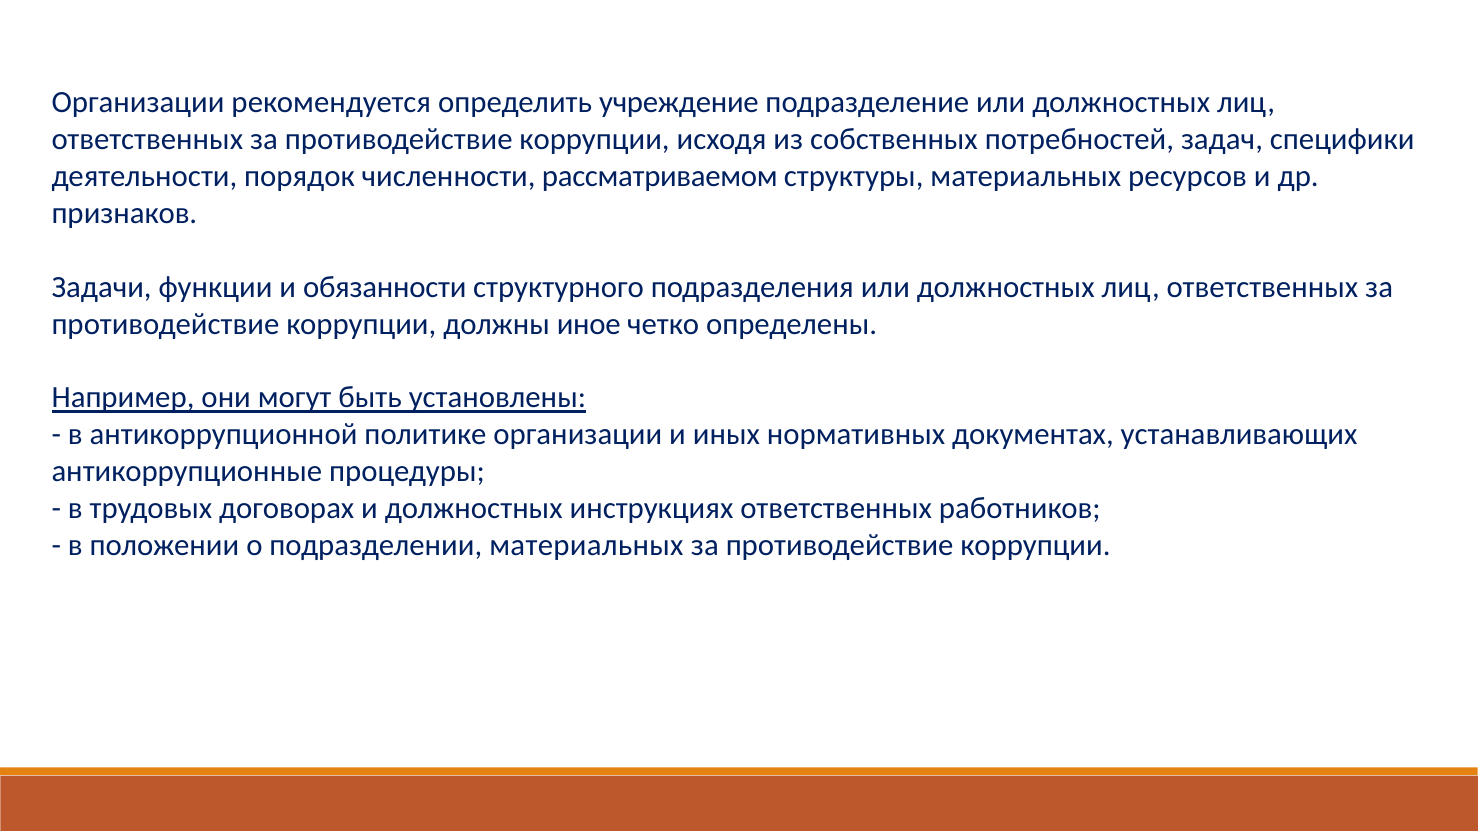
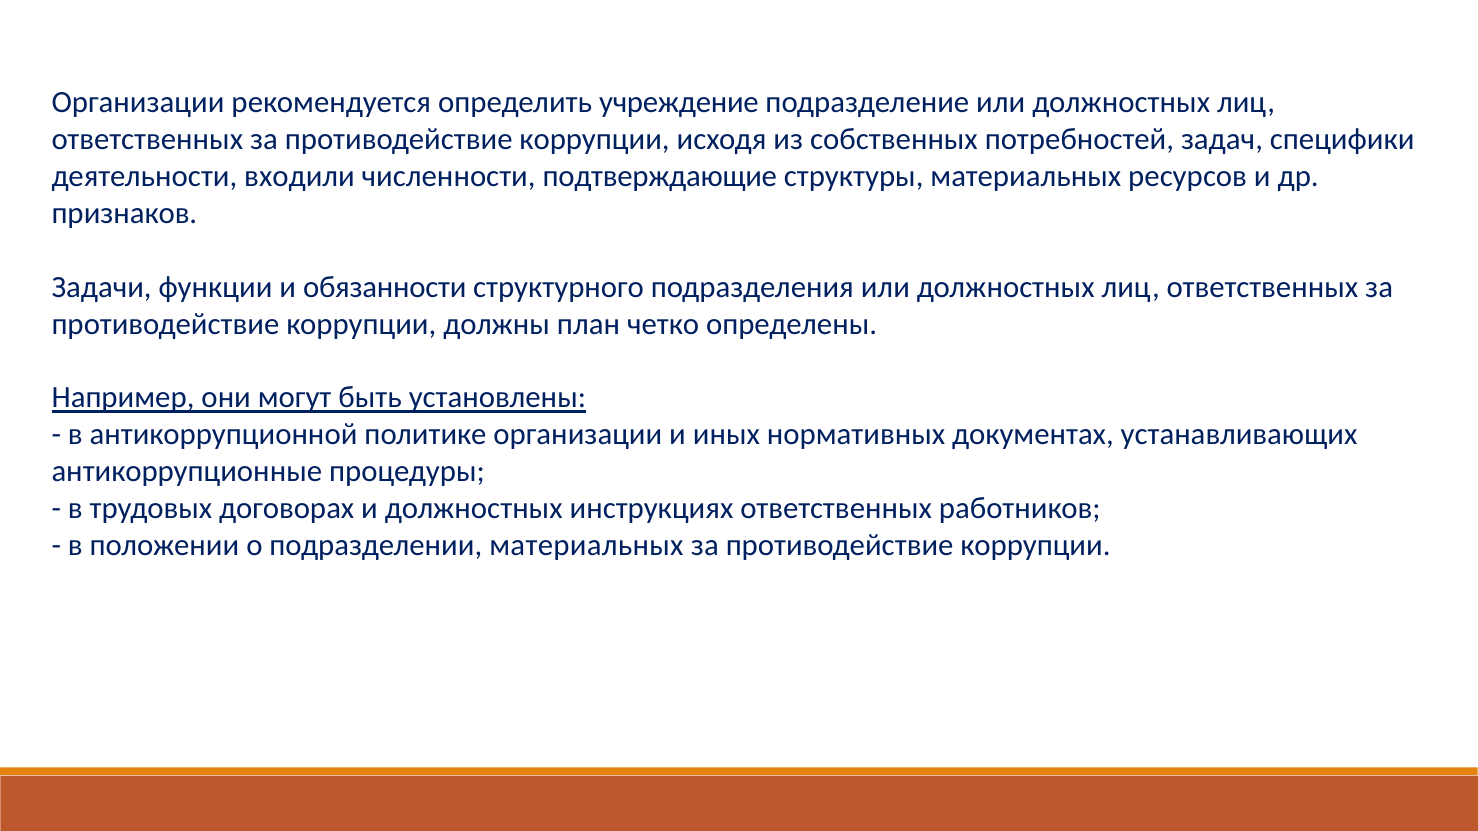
порядок: порядок -> входили (299, 176)
рассматриваемом: рассматриваемом -> подтверждающие (660, 176)
иное: иное -> план (589, 324)
